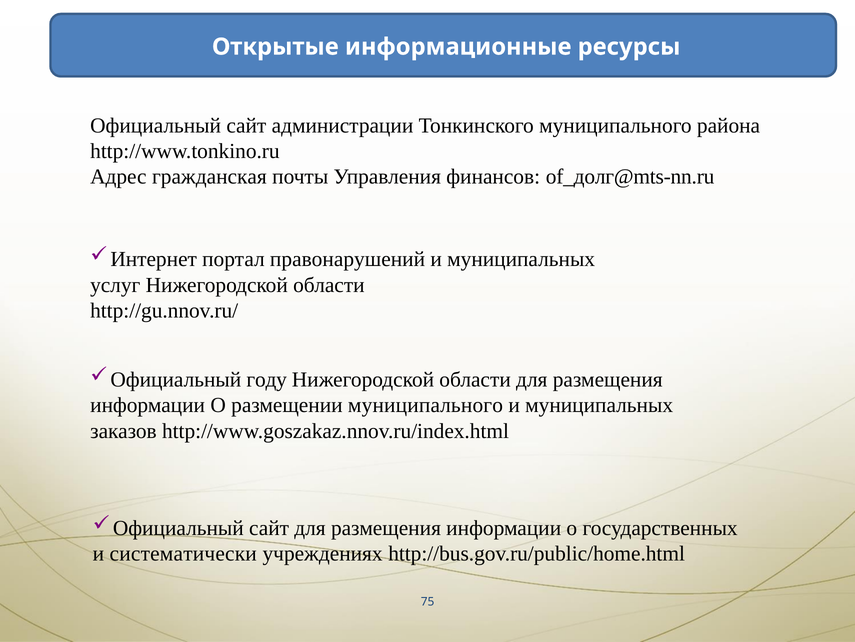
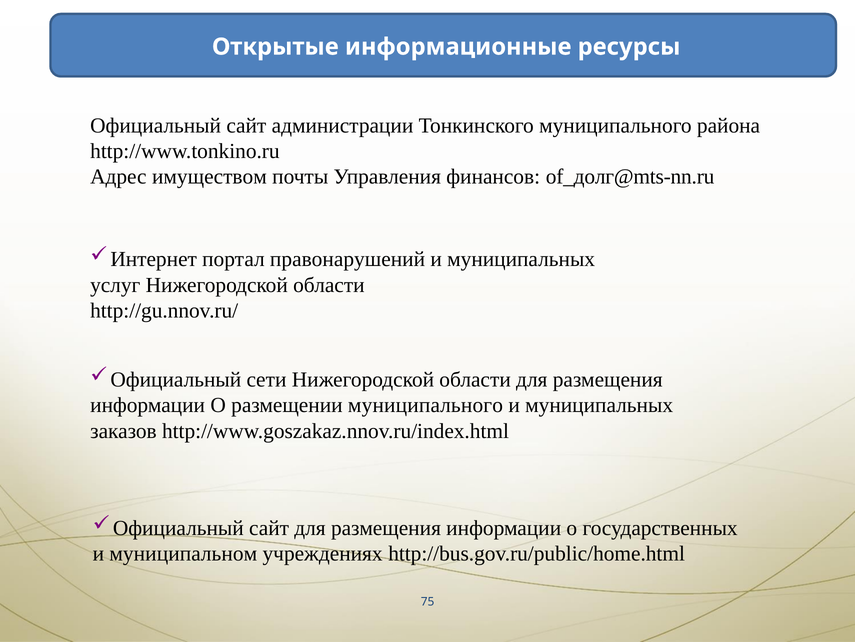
гражданская: гражданская -> имуществом (209, 177)
году: году -> сети (267, 379)
систематически: систематически -> муниципальном (183, 553)
